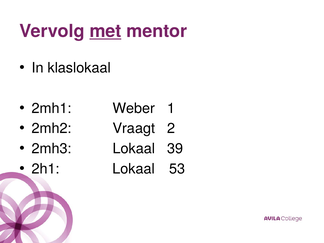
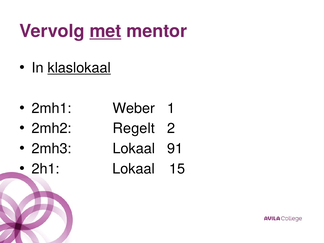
klaslokaal underline: none -> present (79, 68)
Vraagt: Vraagt -> Regelt (134, 128)
39: 39 -> 91 (175, 149)
53: 53 -> 15 (177, 169)
